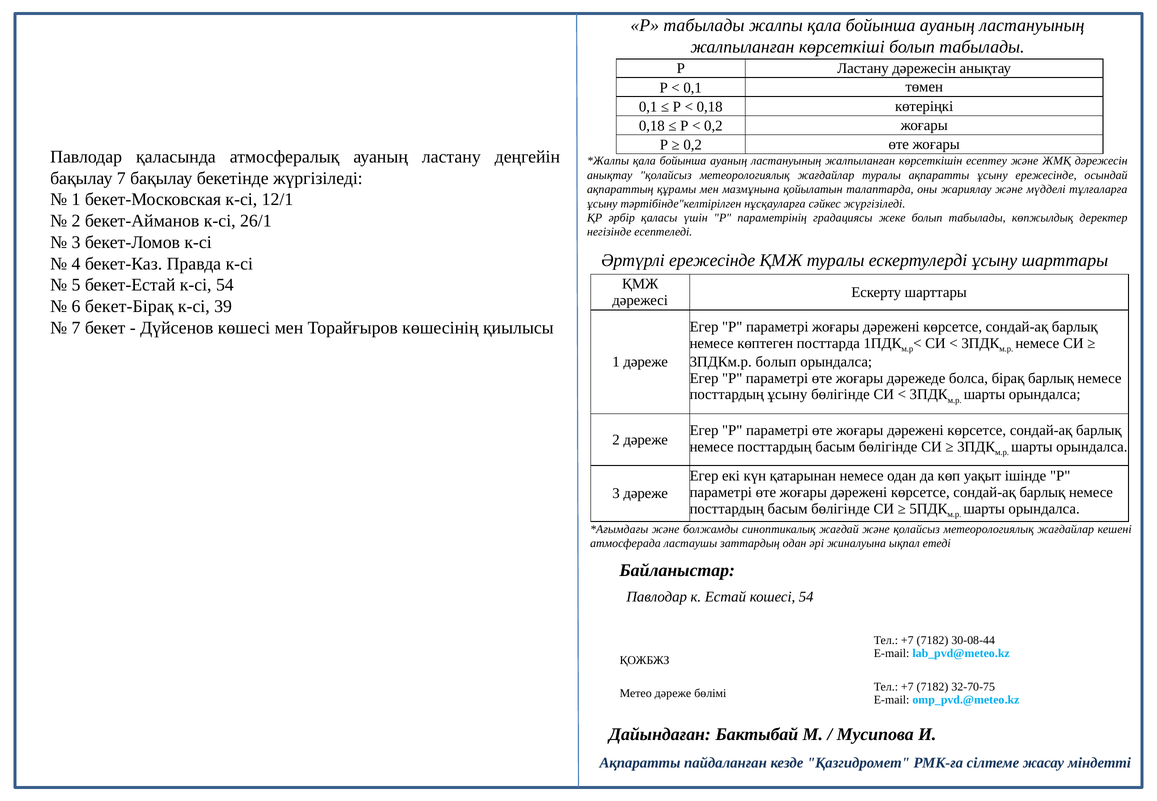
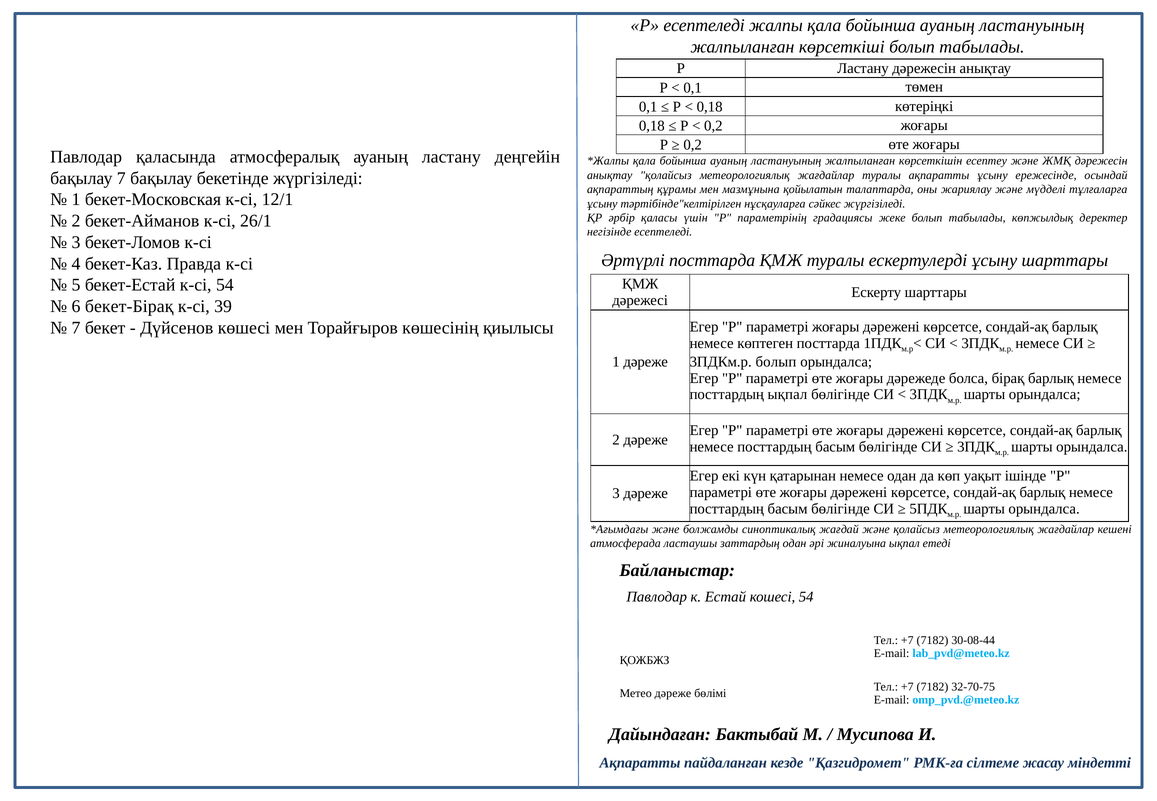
Р табылады: табылады -> есептеледі (704, 25)
Әртүрлі ережесінде: ережесінде -> посттарда (712, 260)
посттардың ұсыну: ұсыну -> ықпал (787, 395)
